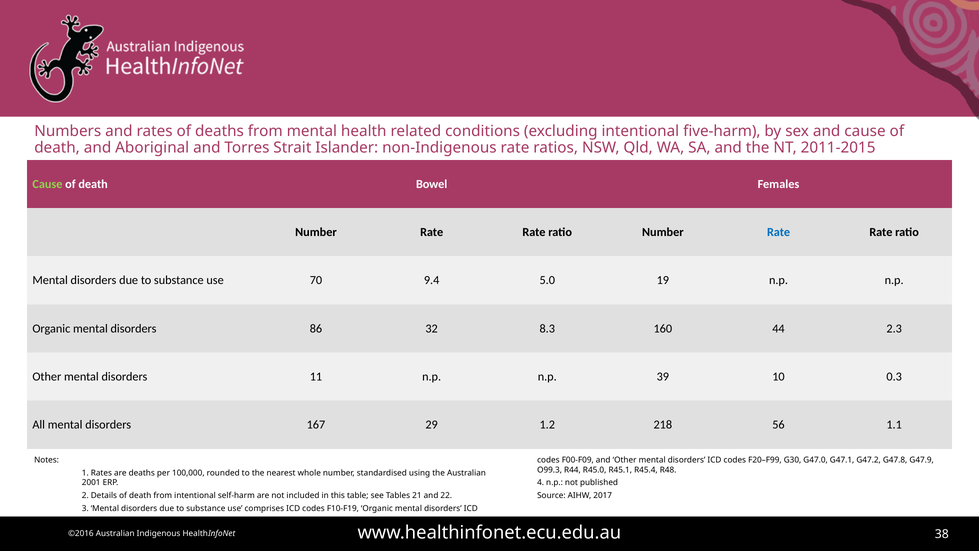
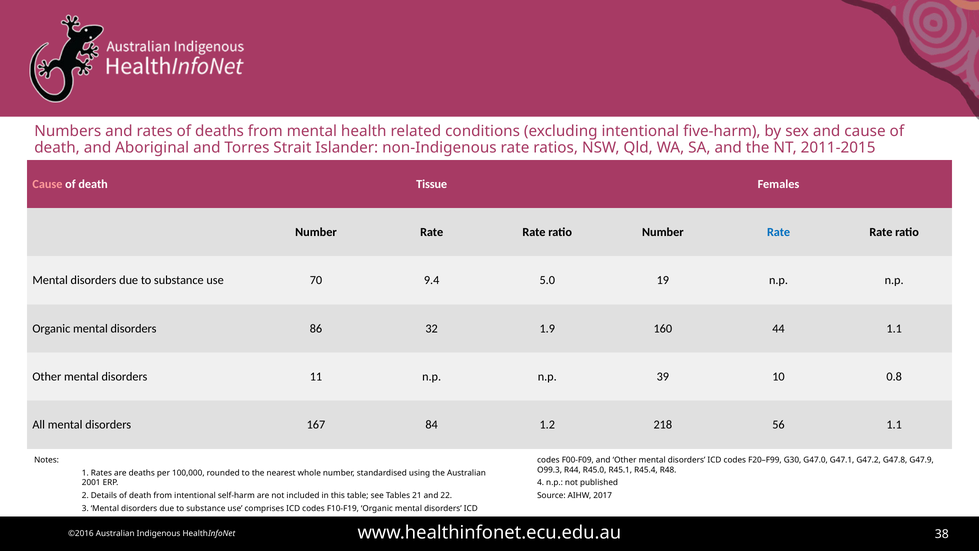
Cause colour: light green -> pink (47, 184)
Bowel: Bowel -> Tissue (432, 184)
8.3: 8.3 -> 1.9 (547, 328)
44 2.3: 2.3 -> 1.1 (894, 328)
0.3: 0.3 -> 0.8 (894, 377)
29: 29 -> 84 (432, 425)
